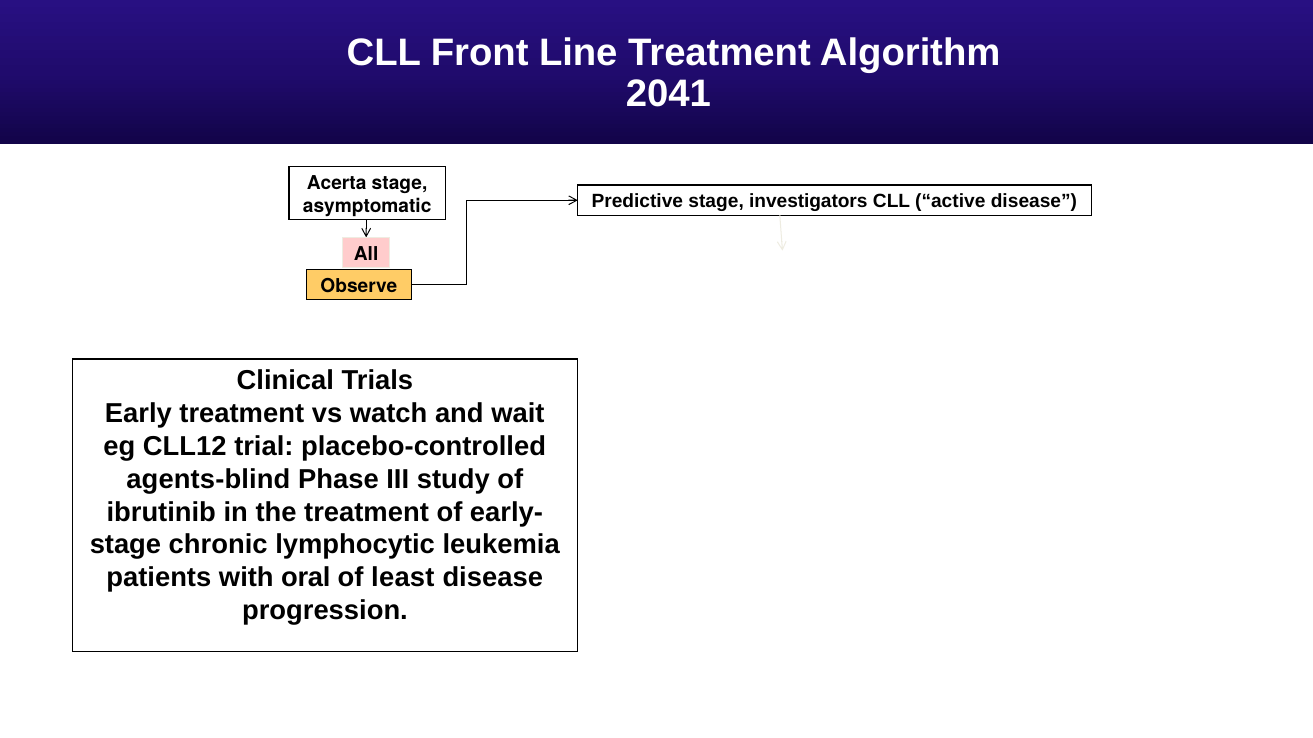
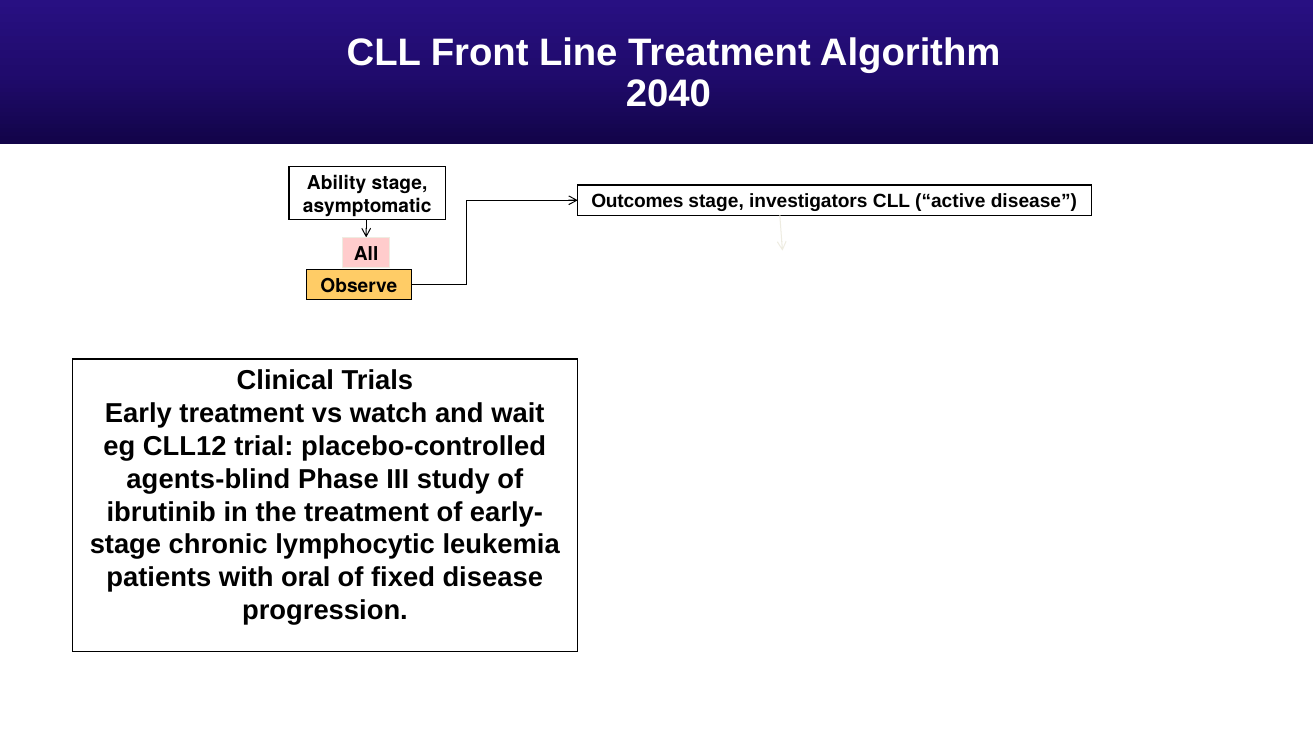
2041: 2041 -> 2040 (668, 94)
Acerta: Acerta -> Ability (337, 183)
Predictive: Predictive -> Outcomes (637, 202)
least: least -> fixed (403, 578)
